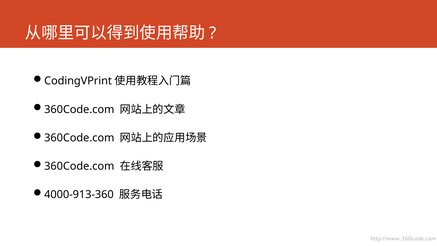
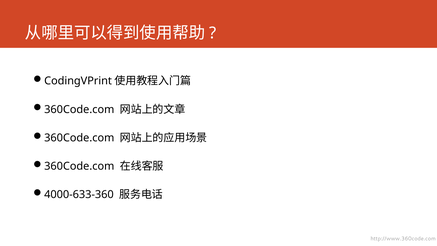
4000-913-360: 4000-913-360 -> 4000-633-360 (79, 195)
